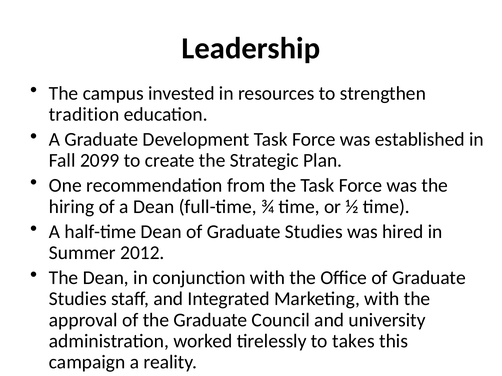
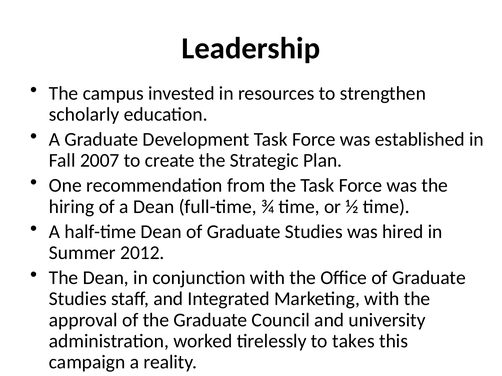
tradition: tradition -> scholarly (84, 115)
2099: 2099 -> 2007 (100, 161)
